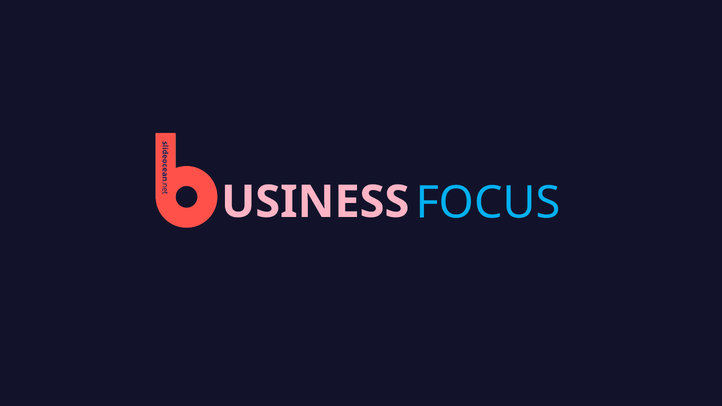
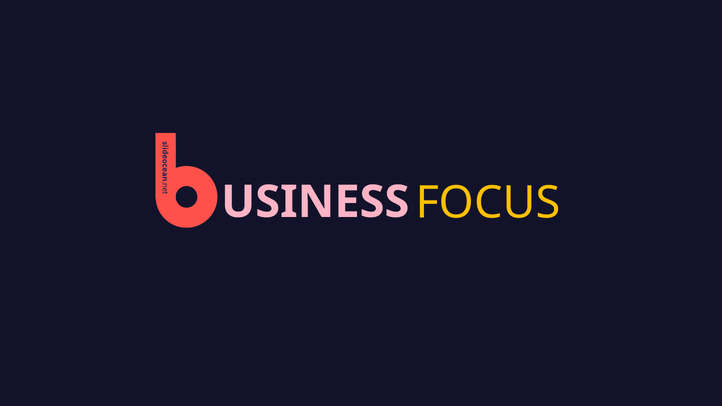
FOCUS colour: light blue -> yellow (488, 203)
